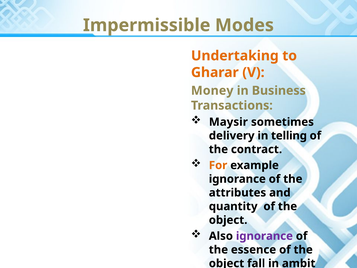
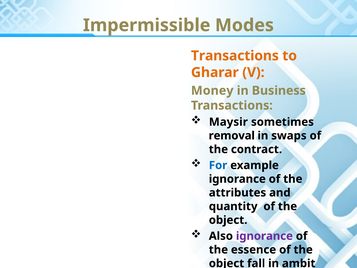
Undertaking: Undertaking -> Transactions (235, 56)
delivery: delivery -> removal (232, 136)
telling: telling -> swaps (289, 136)
For colour: orange -> blue (218, 165)
